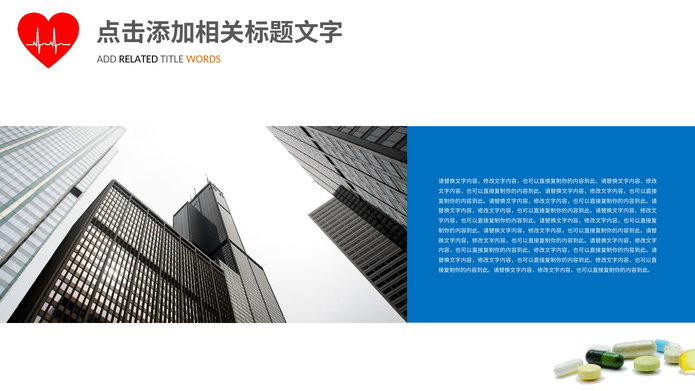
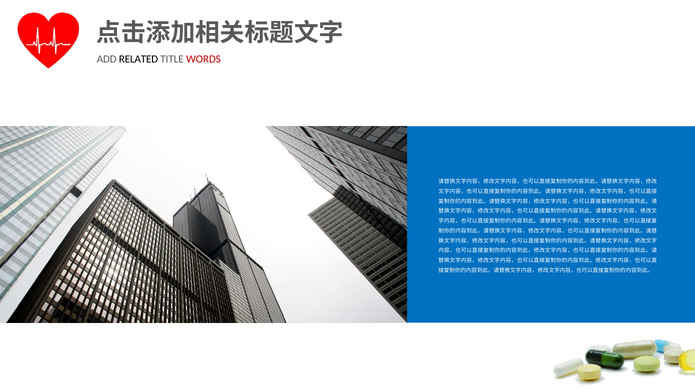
WORDS colour: orange -> red (203, 59)
